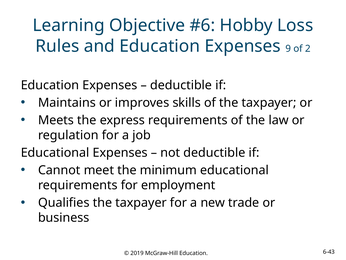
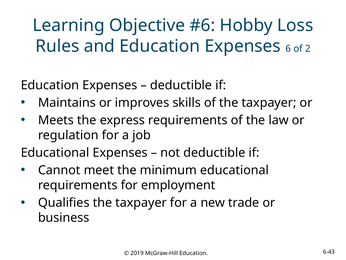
9: 9 -> 6 (288, 49)
